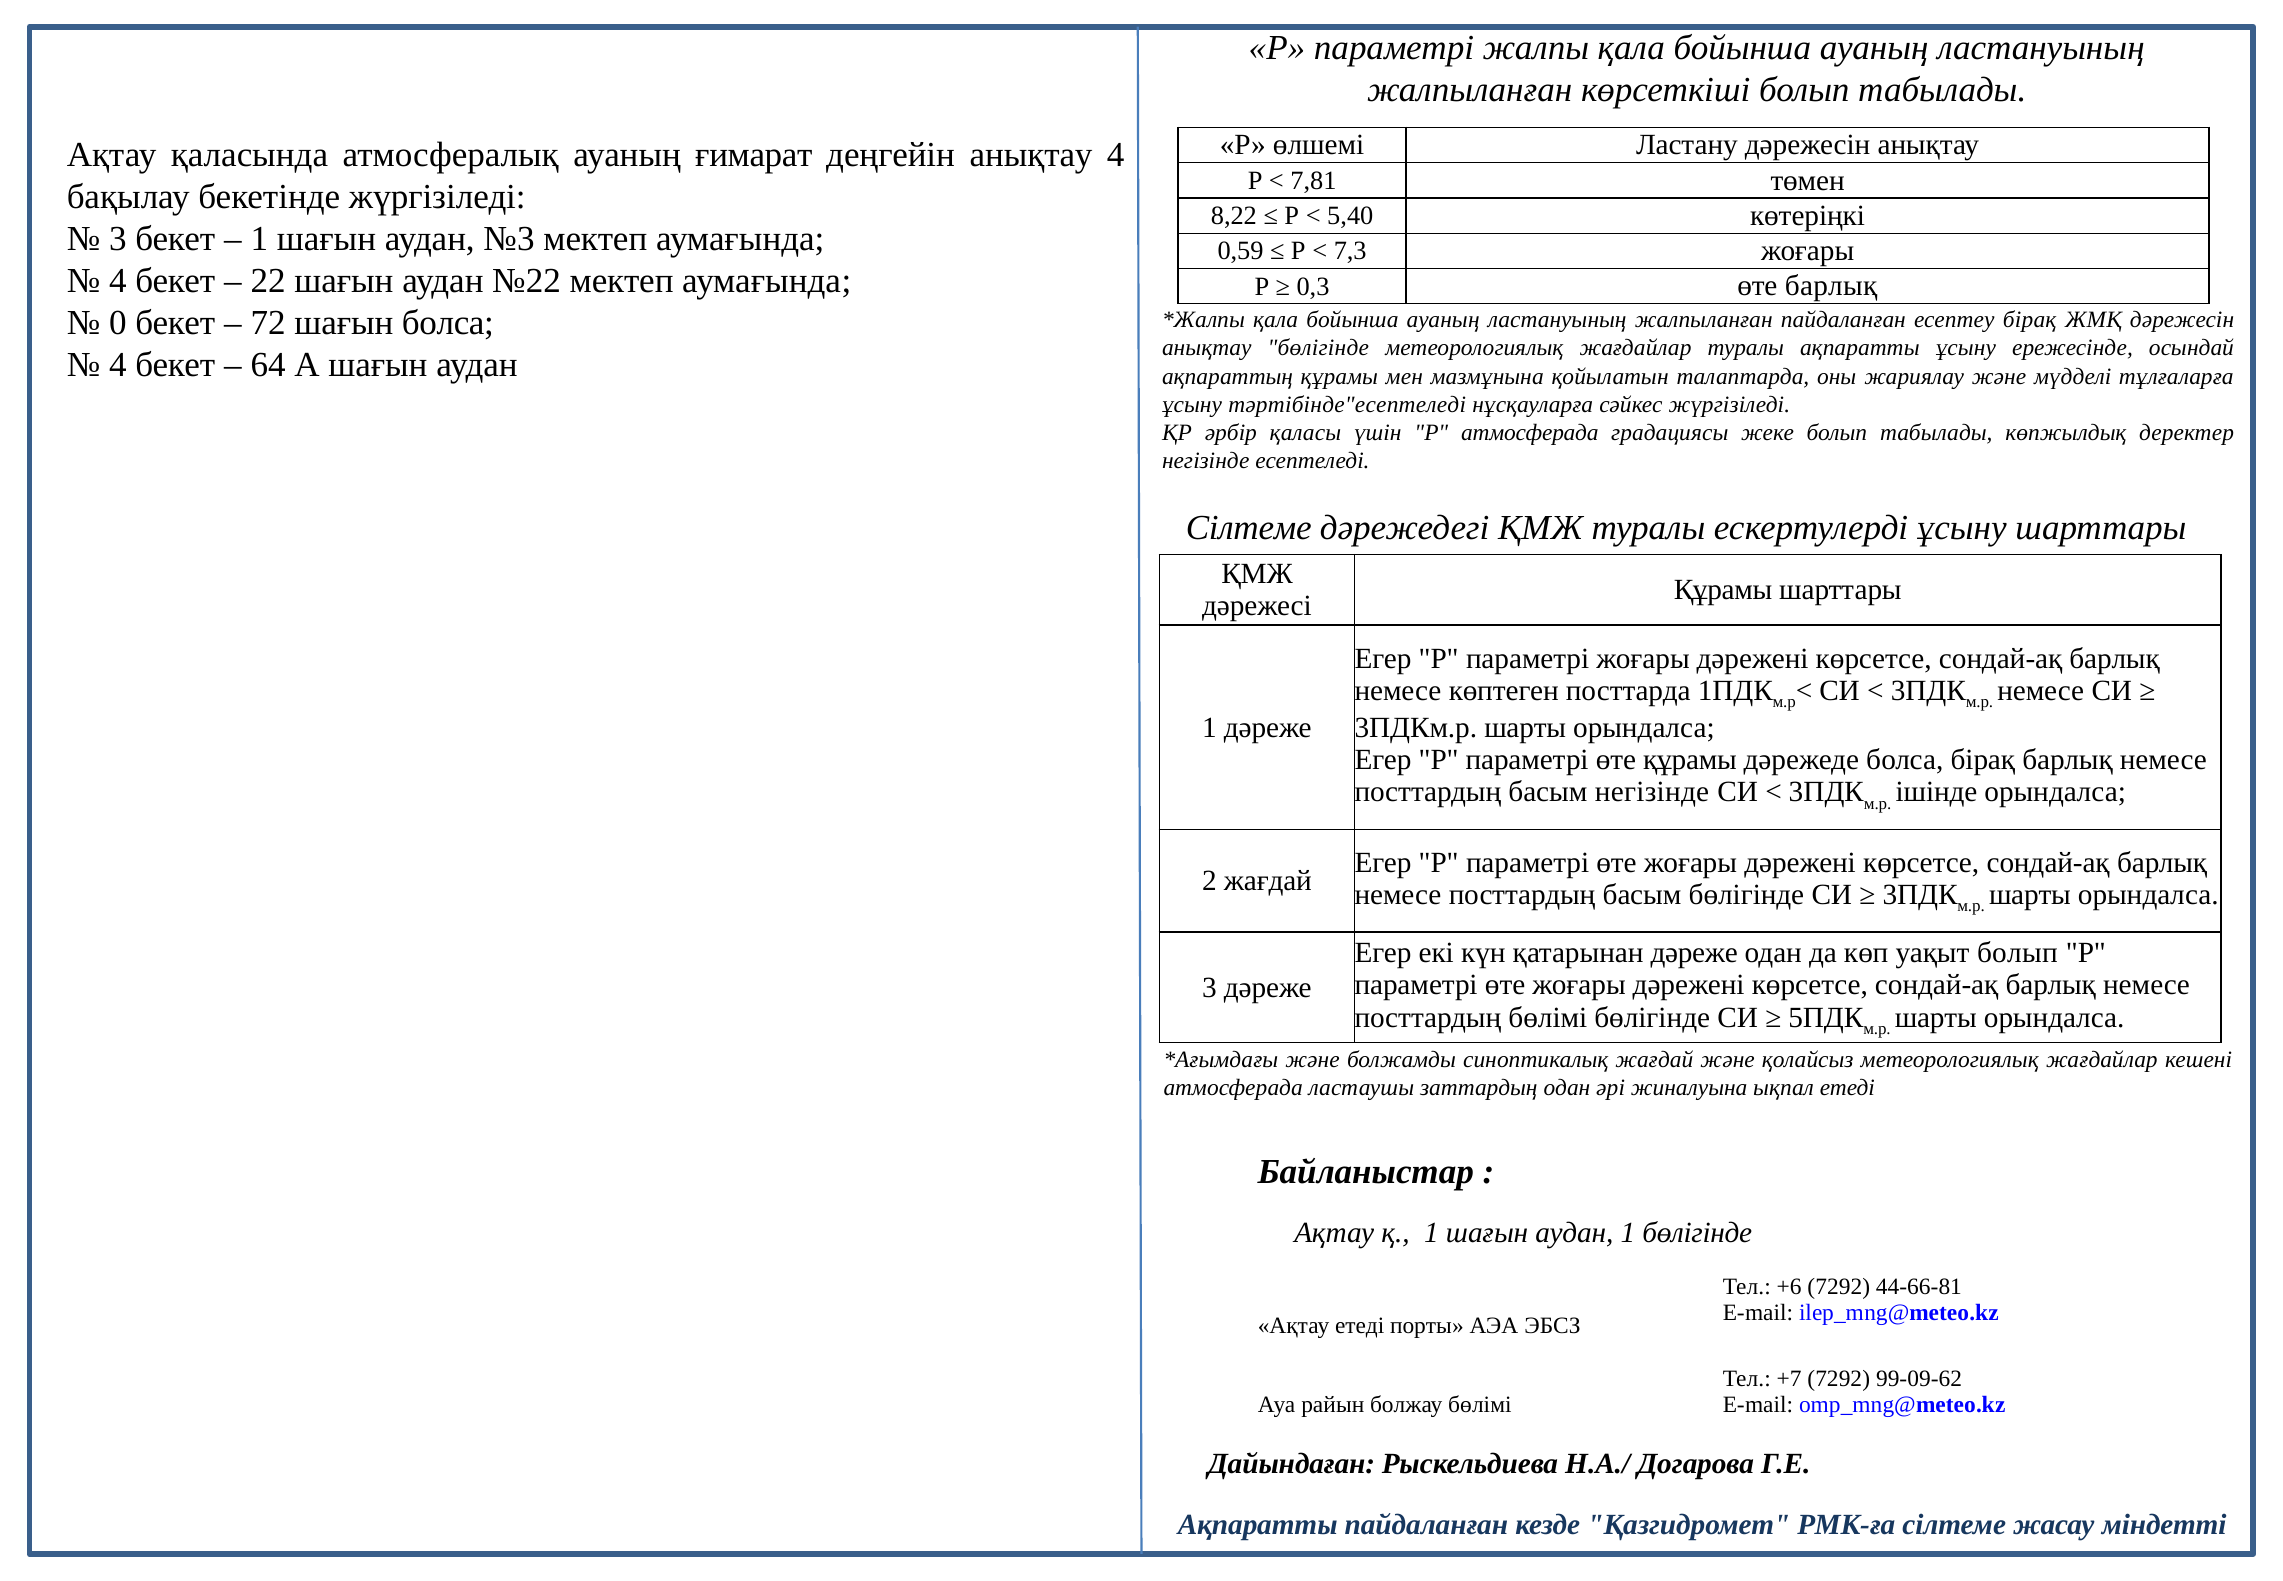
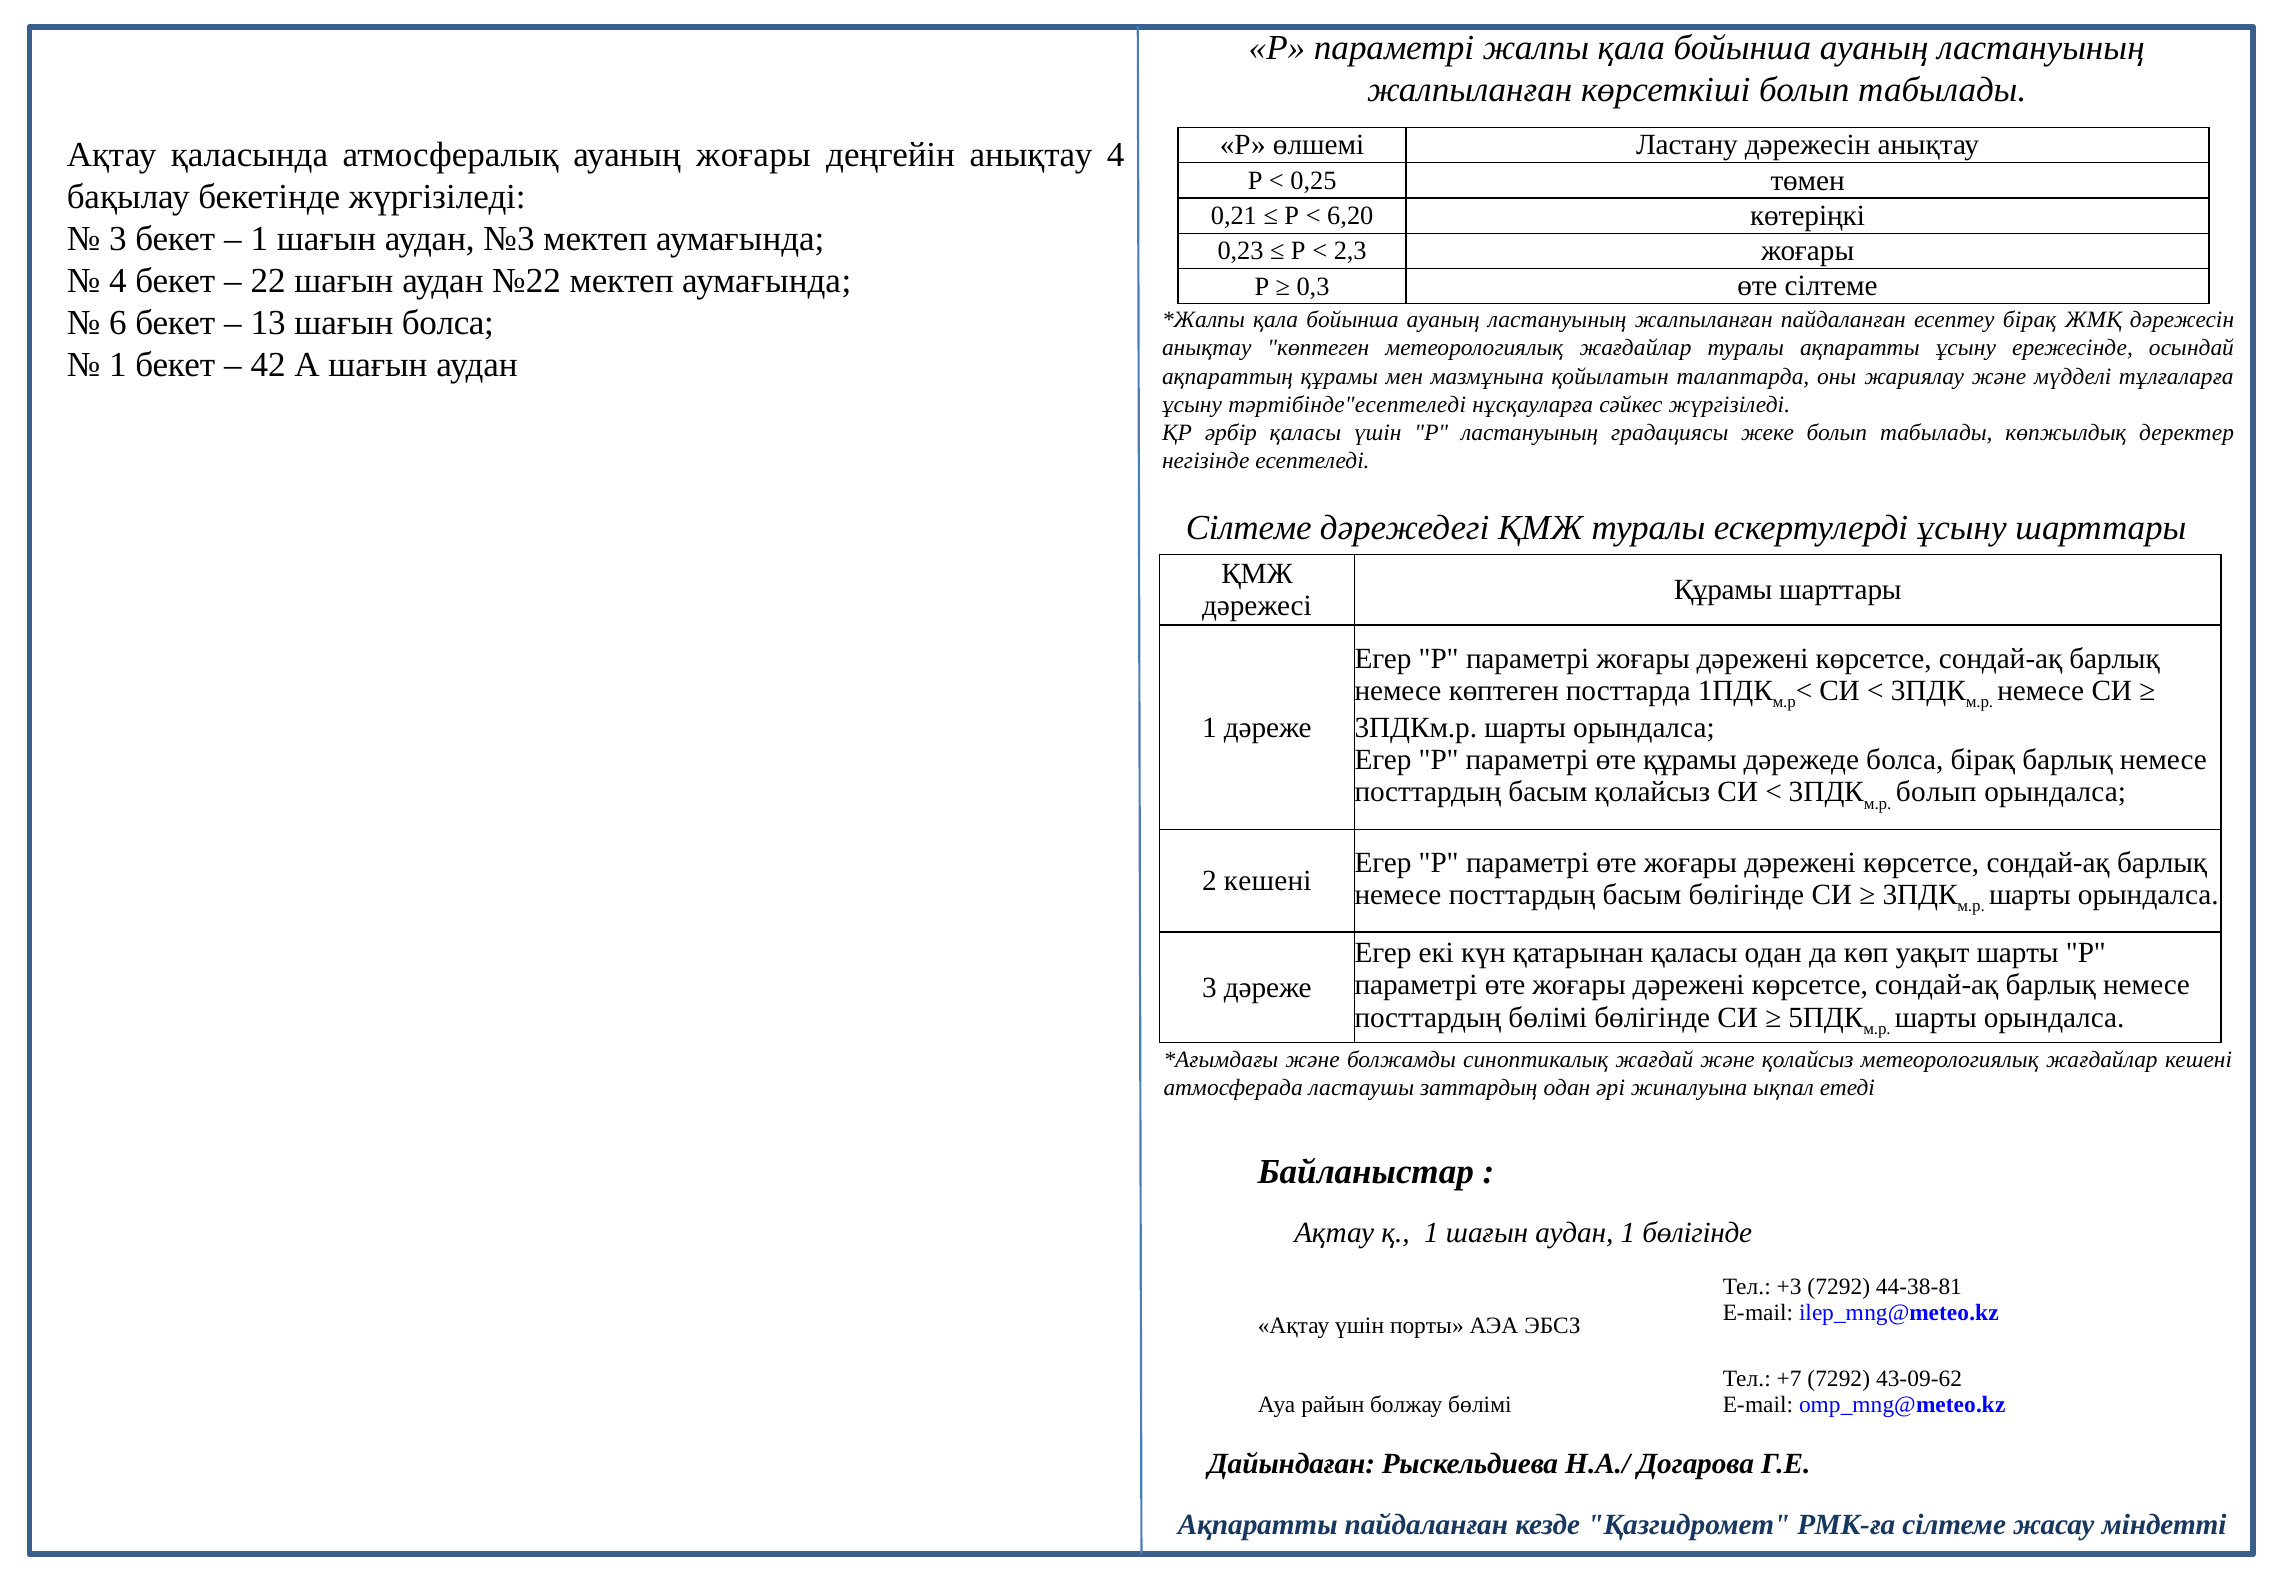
ауаның ғимарат: ғимарат -> жоғары (753, 155)
7,81: 7,81 -> 0,25 (1314, 180)
8,22: 8,22 -> 0,21 (1234, 216)
5,40: 5,40 -> 6,20 (1350, 216)
0,59: 0,59 -> 0,23 (1241, 251)
7,3: 7,3 -> 2,3 (1350, 251)
өте барлық: барлық -> сілтеме (1831, 286)
0: 0 -> 6 (118, 323)
72: 72 -> 13 (268, 323)
анықтау бөлігінде: бөлігінде -> көптеген (1318, 348)
4: 4 -> 1 (118, 365)
64: 64 -> 42 (268, 365)
Р атмосферада: атмосферада -> ластануының (1530, 432)
басым негізінде: негізінде -> қолайсыз (1652, 792)
ішінде: ішінде -> болып (1936, 792)
2 жағдай: жағдай -> кешені (1268, 881)
қатарынан дәреже: дәреже -> қаласы (1694, 953)
уақыт болып: болып -> шарты (2018, 953)
+6: +6 -> +3 (1789, 1286)
44-66-81: 44-66-81 -> 44-38-81 (1919, 1286)
Ақтау етеді: етеді -> үшін (1360, 1325)
99-09-62: 99-09-62 -> 43-09-62 (1919, 1379)
